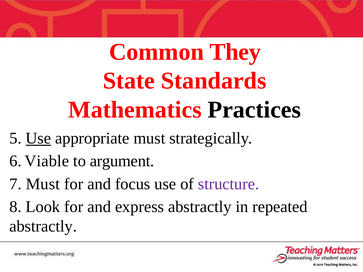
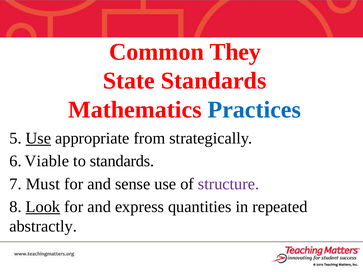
Practices colour: black -> blue (254, 110)
appropriate must: must -> from (149, 138)
to argument: argument -> standards (122, 161)
focus: focus -> sense (133, 184)
Look underline: none -> present (43, 207)
express abstractly: abstractly -> quantities (200, 207)
